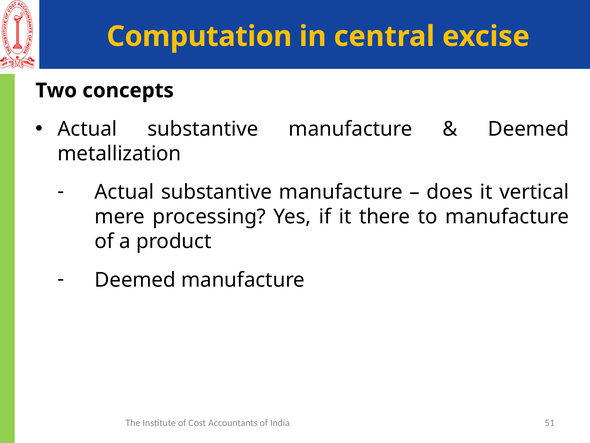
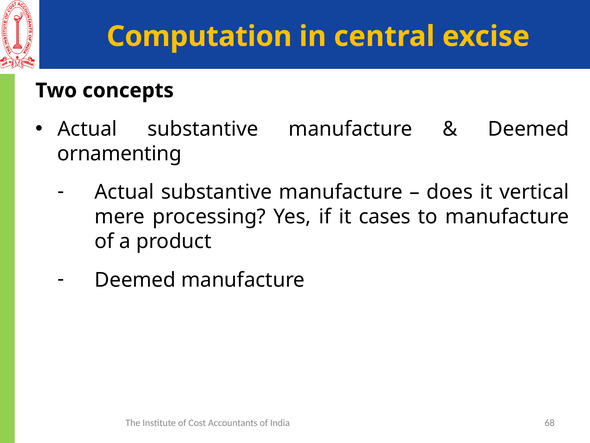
metallization: metallization -> ornamenting (119, 153)
there: there -> cases (385, 217)
51: 51 -> 68 (550, 422)
